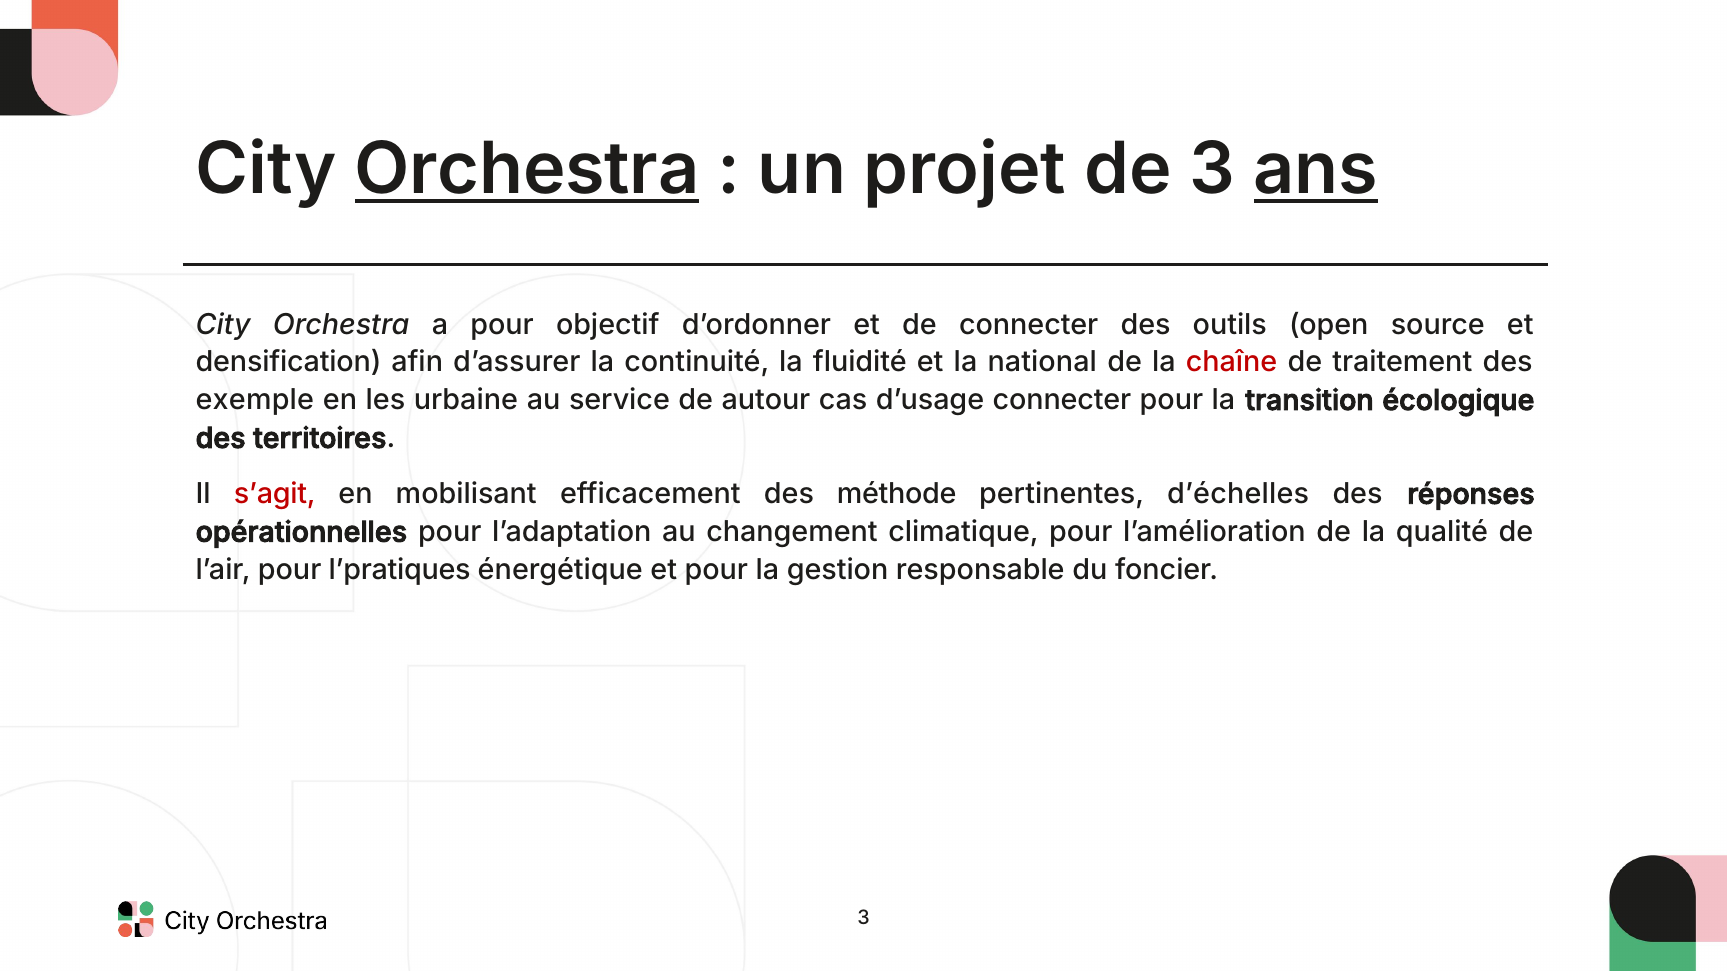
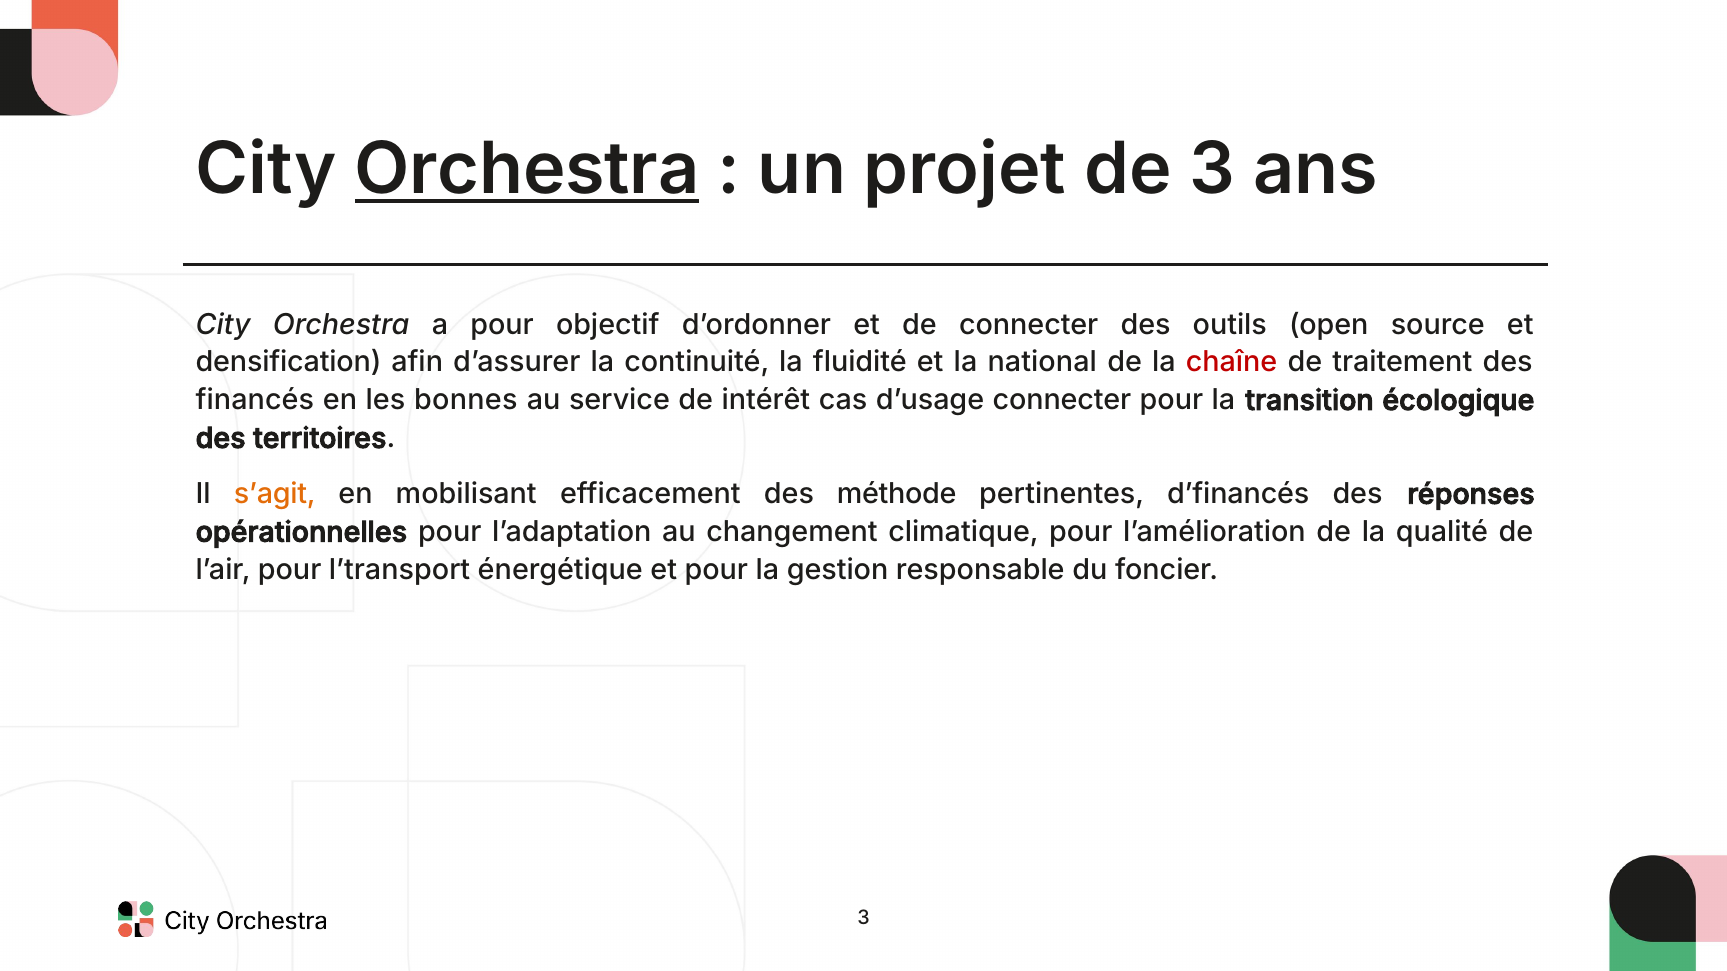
ans underline: present -> none (1316, 170)
exemple: exemple -> financés (255, 401)
urbaine: urbaine -> bonnes (466, 401)
autour: autour -> intérêt (766, 401)
s’agit colour: red -> orange (275, 494)
d’échelles: d’échelles -> d’financés (1238, 494)
l’pratiques: l’pratiques -> l’transport (400, 570)
